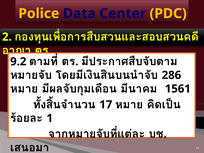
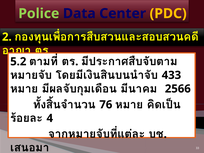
Police colour: yellow -> light green (39, 14)
9.2: 9.2 -> 5.2 (18, 62)
286: 286 -> 433 (171, 75)
1561: 1561 -> 2566 (178, 89)
17: 17 -> 76 (106, 105)
1: 1 -> 4 (50, 118)
